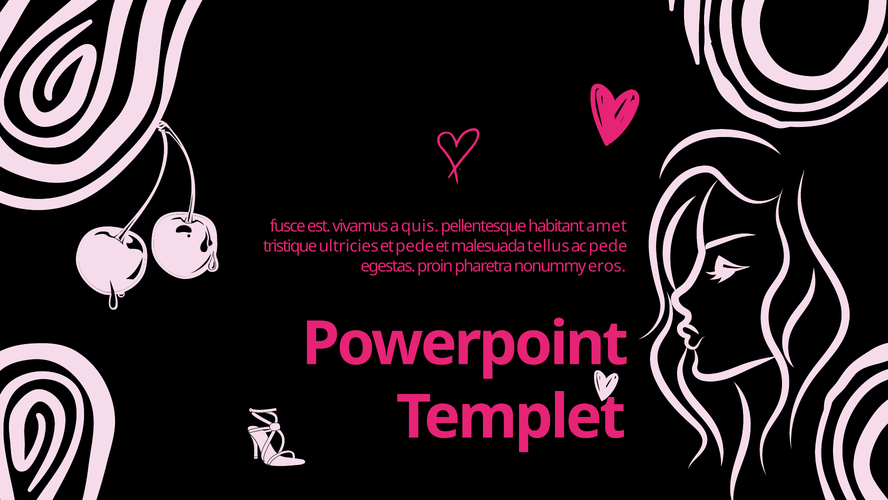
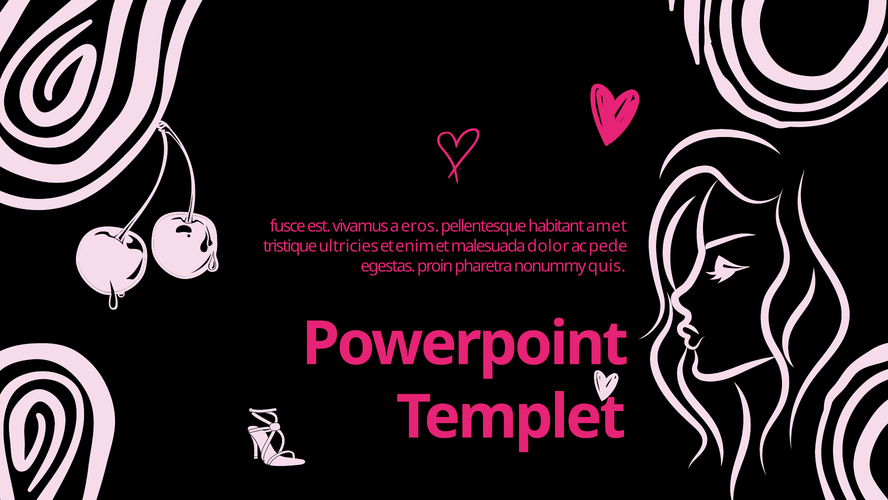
quis: quis -> eros (420, 226)
et pede: pede -> enim (415, 246)
tellus: tellus -> dolor (548, 246)
eros: eros -> quis (607, 266)
